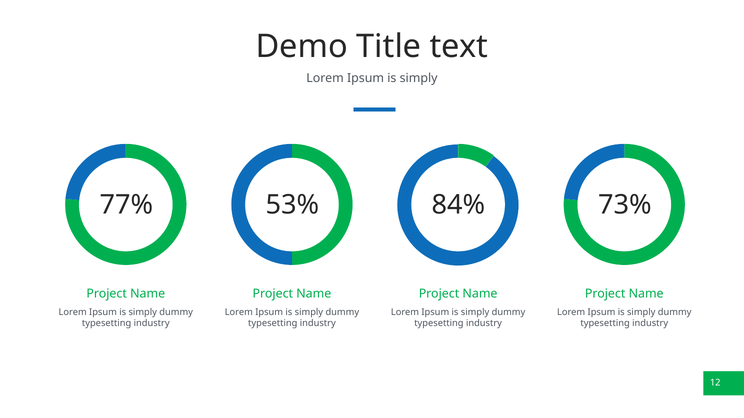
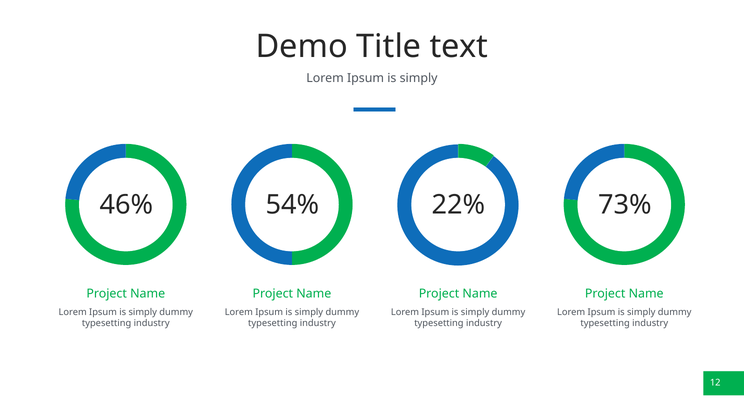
77%: 77% -> 46% (126, 205)
53%: 53% -> 54% (293, 205)
84%: 84% -> 22% (459, 205)
